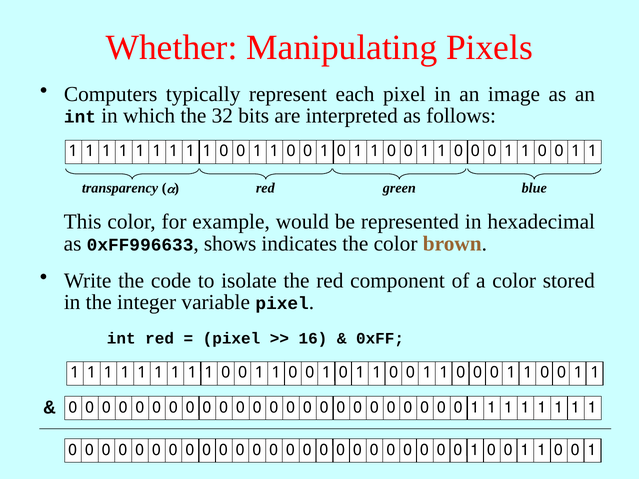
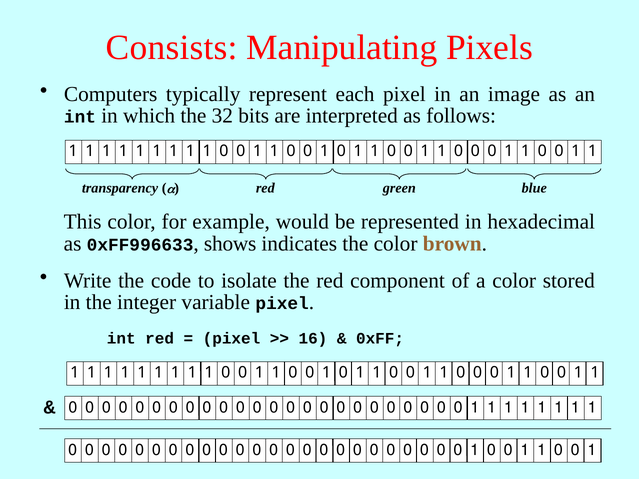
Whether: Whether -> Consists (172, 48)
